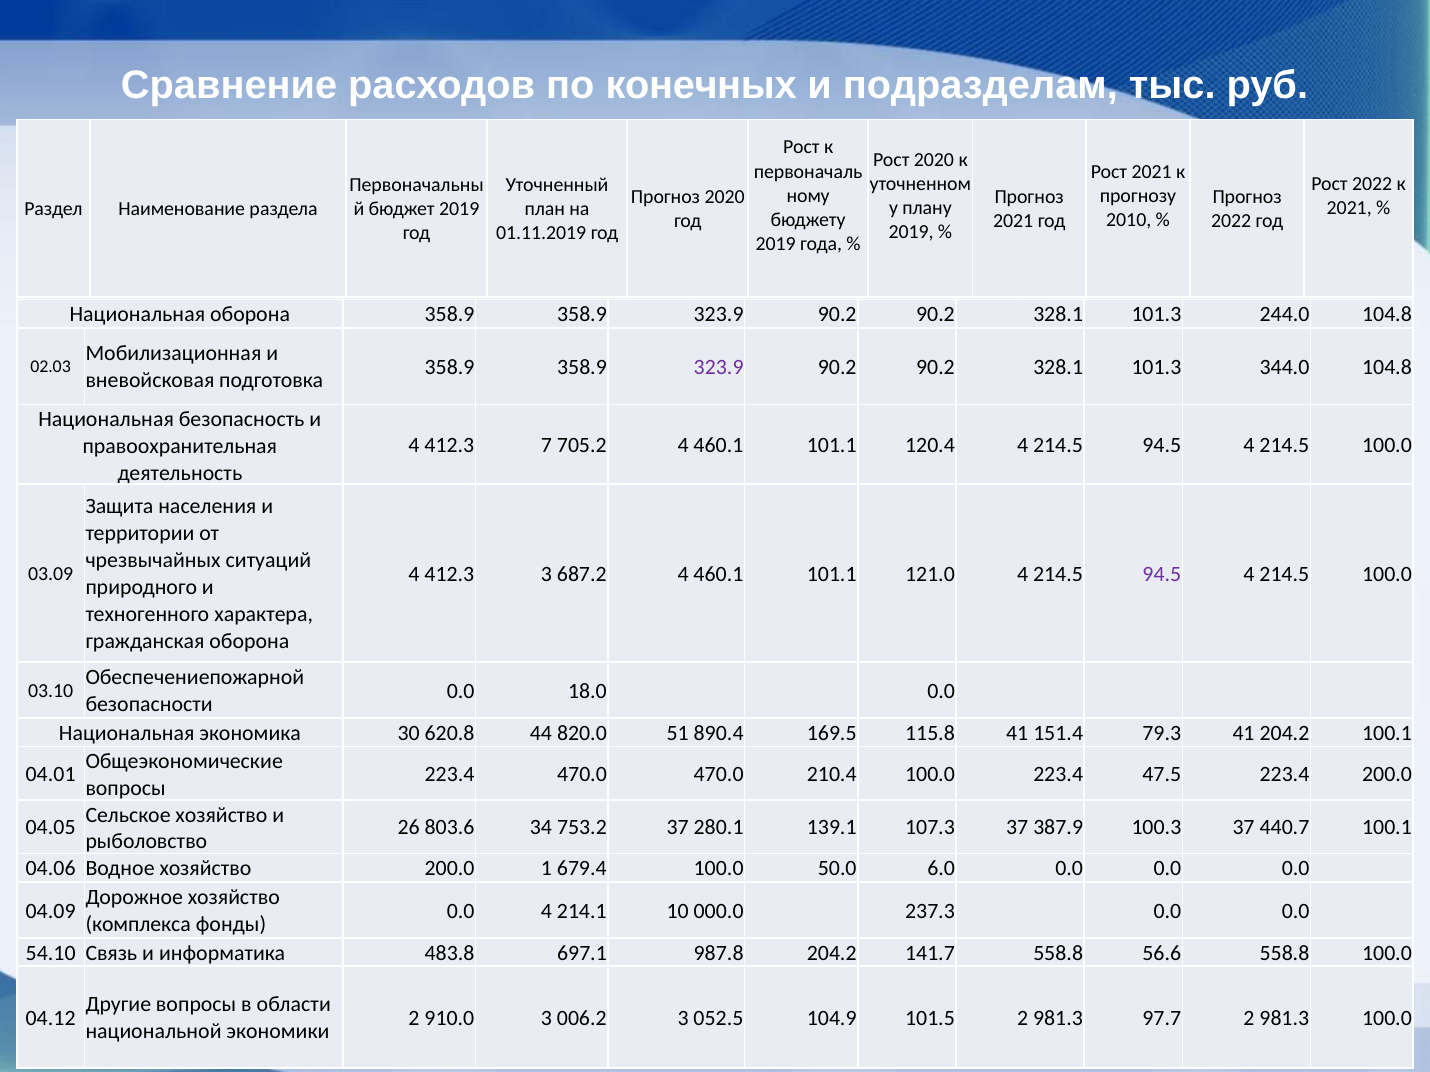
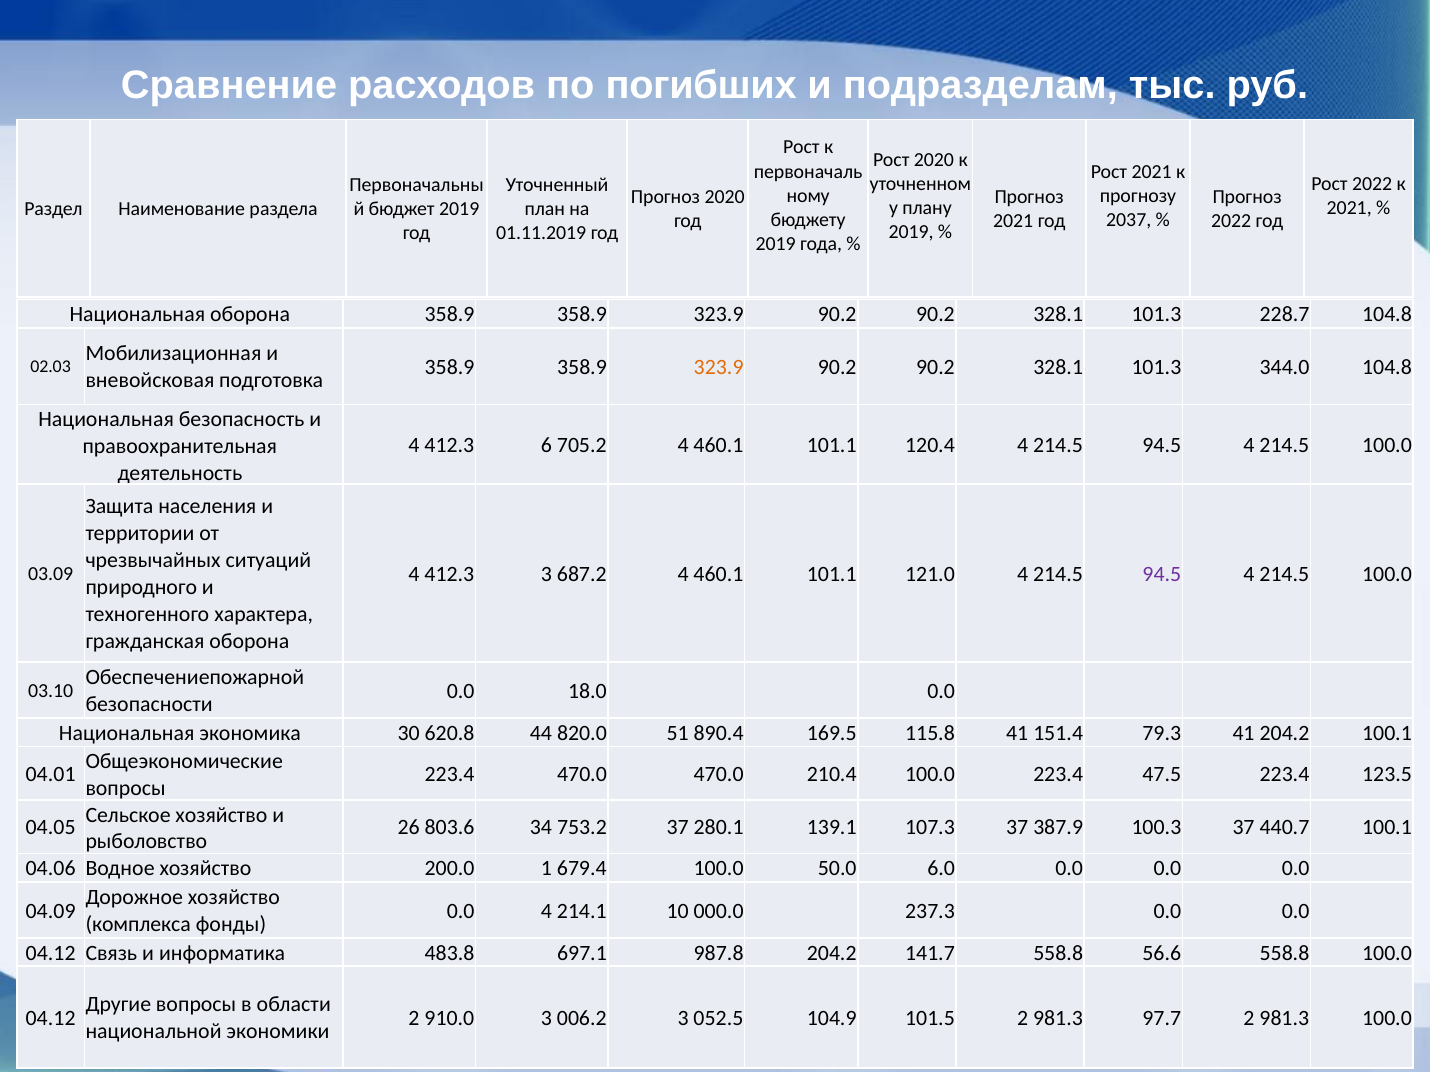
конечных: конечных -> погибших (701, 86)
2010: 2010 -> 2037 (1129, 220)
244.0: 244.0 -> 228.7 (1285, 315)
323.9 colour: purple -> orange (719, 367)
7: 7 -> 6 (546, 445)
223.4 200.0: 200.0 -> 123.5 (1387, 774)
54.10: 54.10 -> 04.12 (51, 953)
